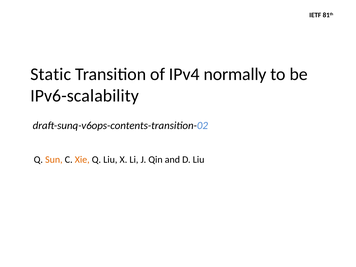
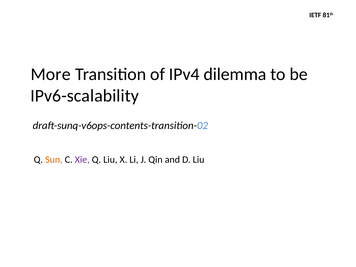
Static: Static -> More (51, 74)
normally: normally -> dilemma (235, 74)
Xie colour: orange -> purple (82, 160)
